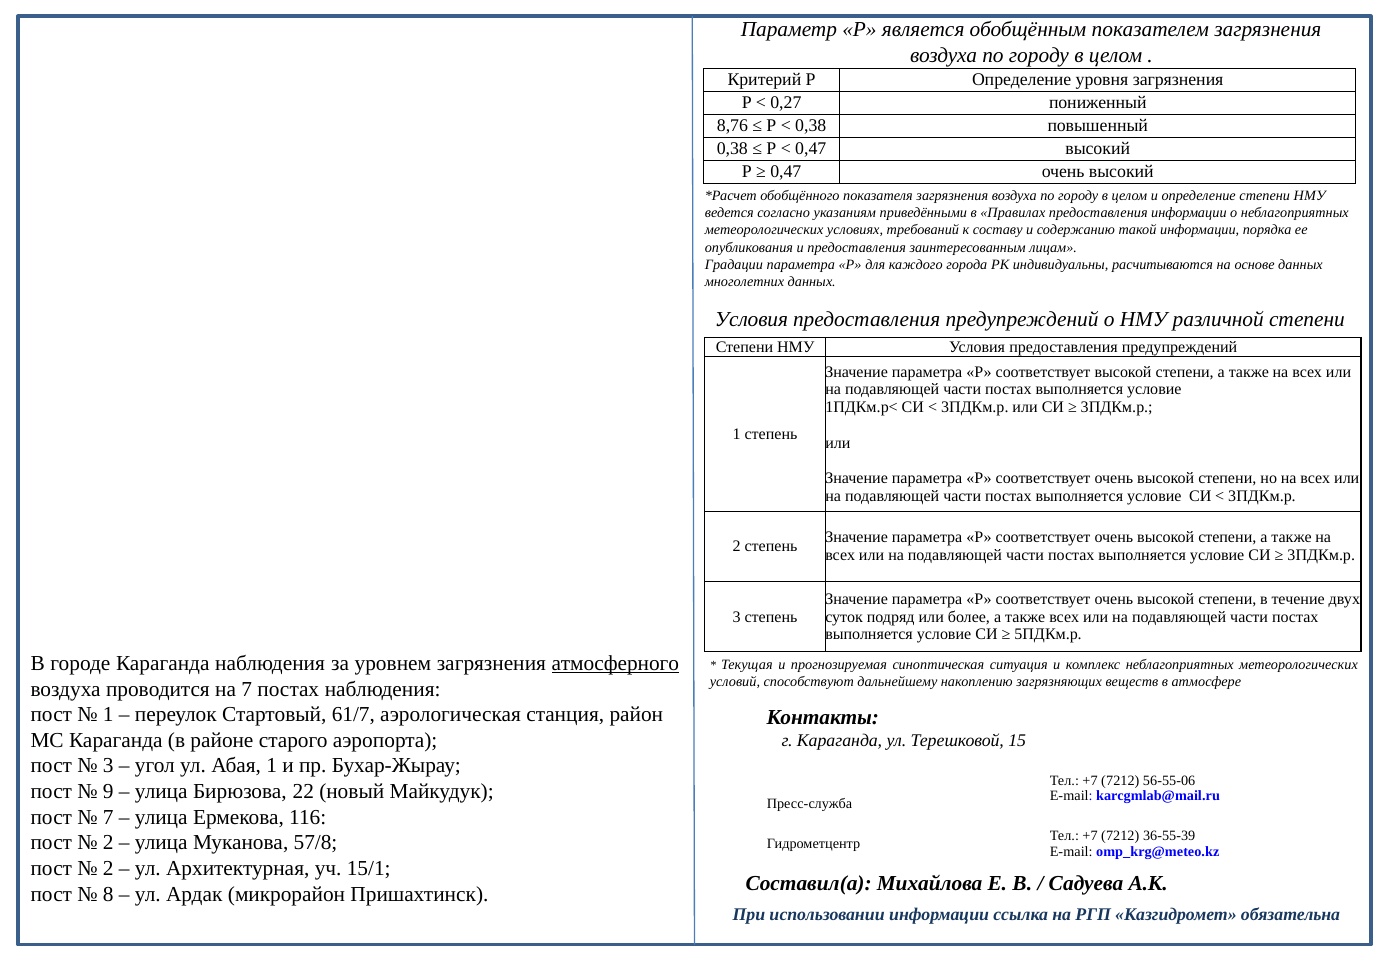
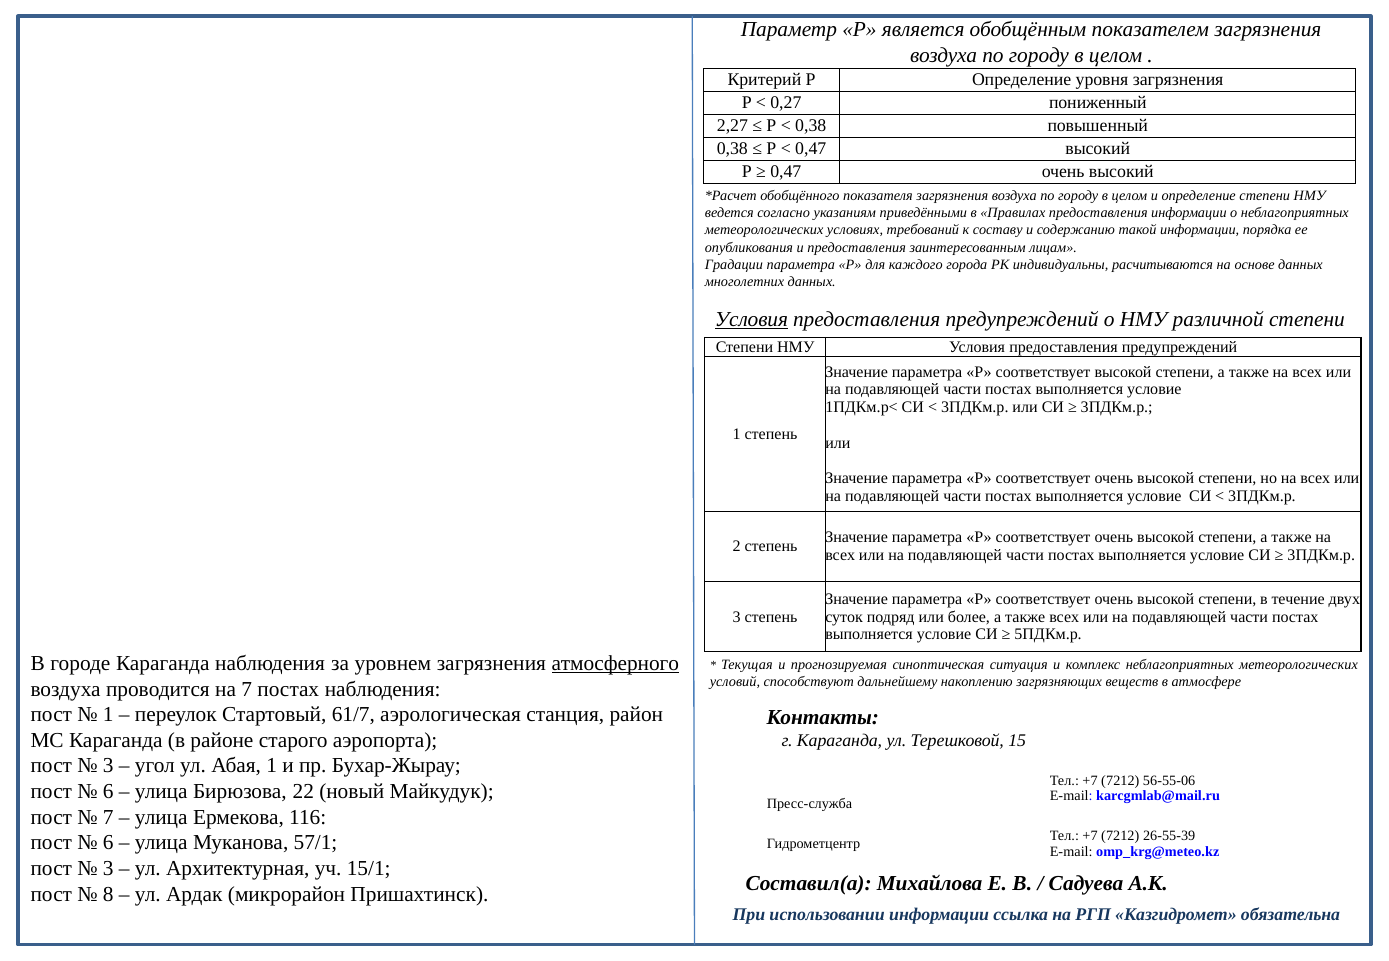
8,76: 8,76 -> 2,27 (732, 126)
Условия underline: none -> present (751, 319)
9: 9 -> 6 (108, 792)
36-55-39: 36-55-39 -> 26-55-39 (1169, 836)
2: 2 -> 6 (108, 843)
57/8: 57/8 -> 57/1 (316, 843)
2: 2 -> 3 (108, 869)
